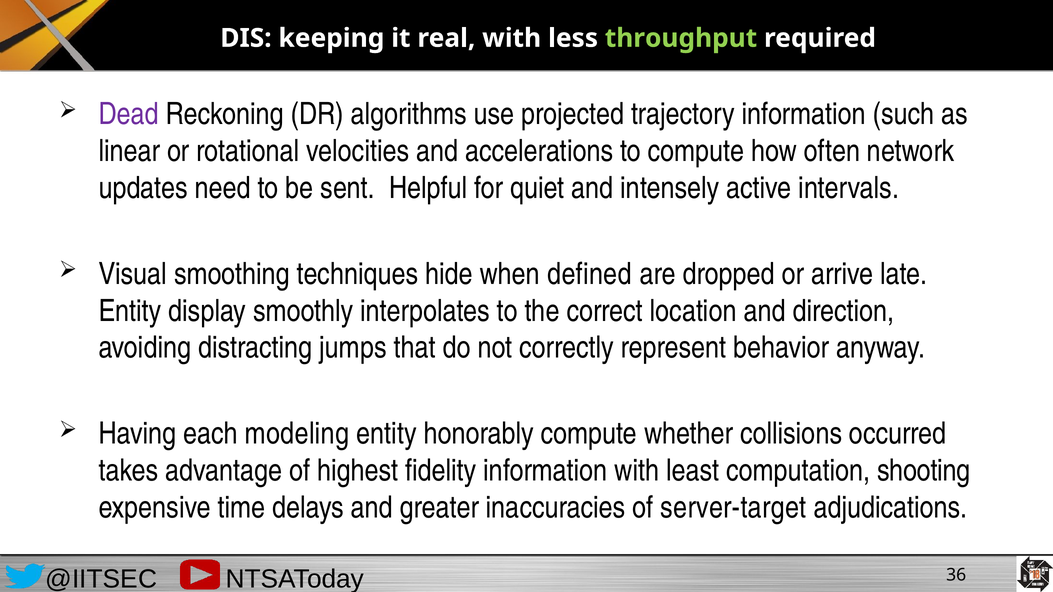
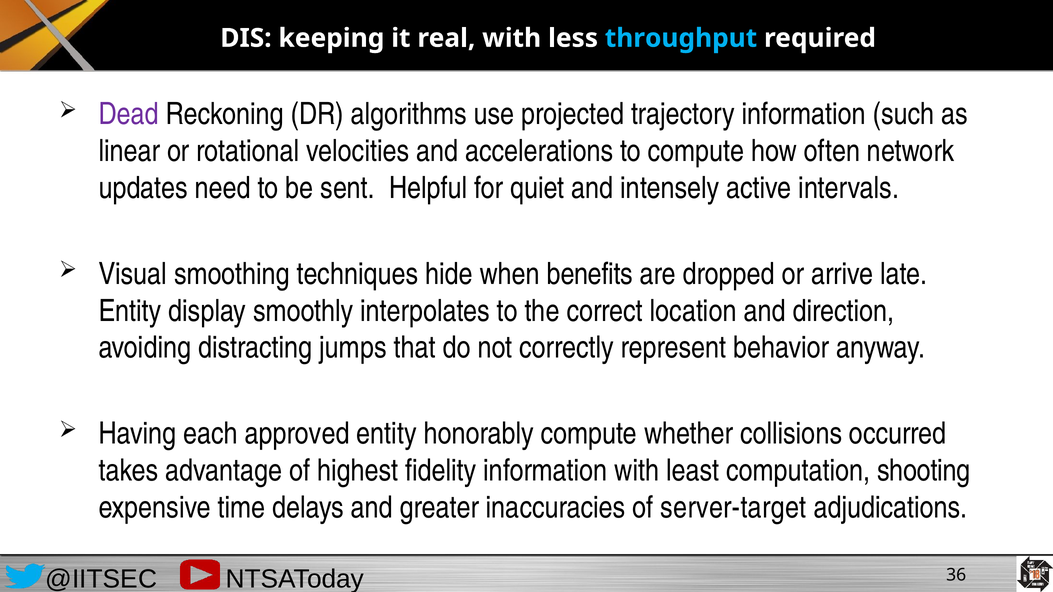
throughput colour: light green -> light blue (681, 38)
defined: defined -> benefits (590, 274)
modeling: modeling -> approved (297, 434)
